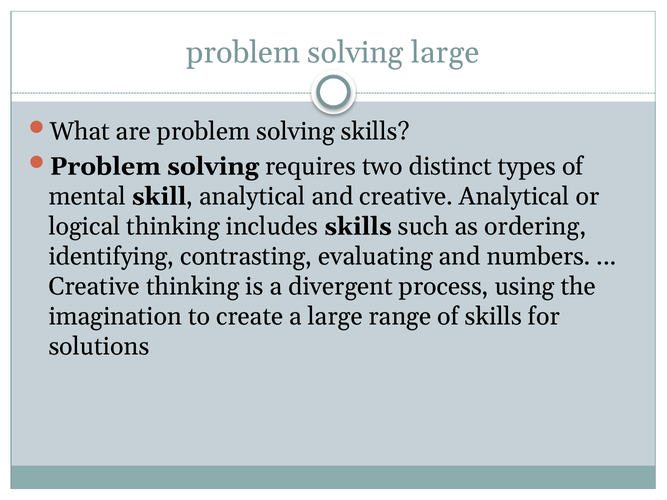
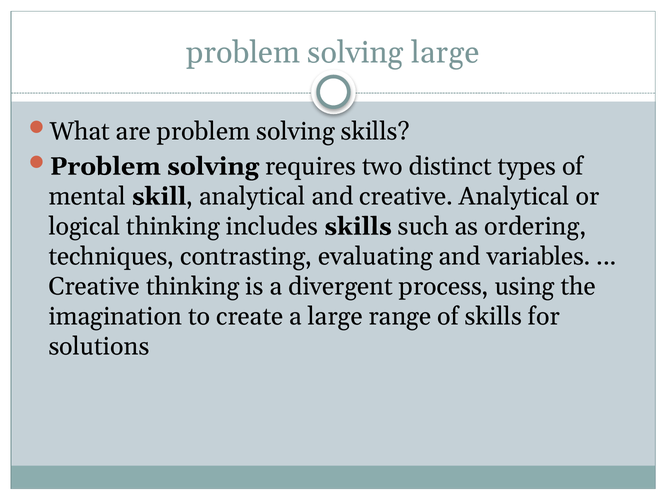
identifying: identifying -> techniques (111, 257)
numbers: numbers -> variables (539, 257)
